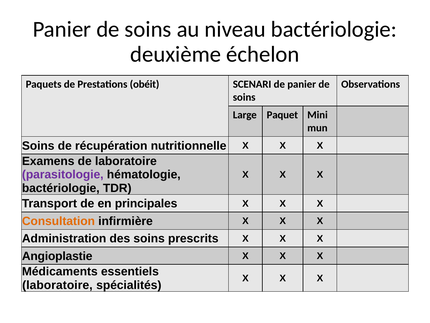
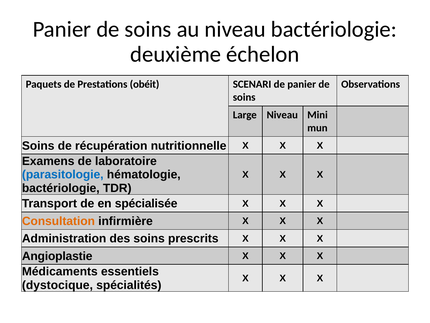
Large Paquet: Paquet -> Niveau (282, 115)
parasitologie colour: purple -> blue (63, 174)
principales: principales -> spécialisée (146, 203)
laboratoire: laboratoire -> dystocique (57, 285)
